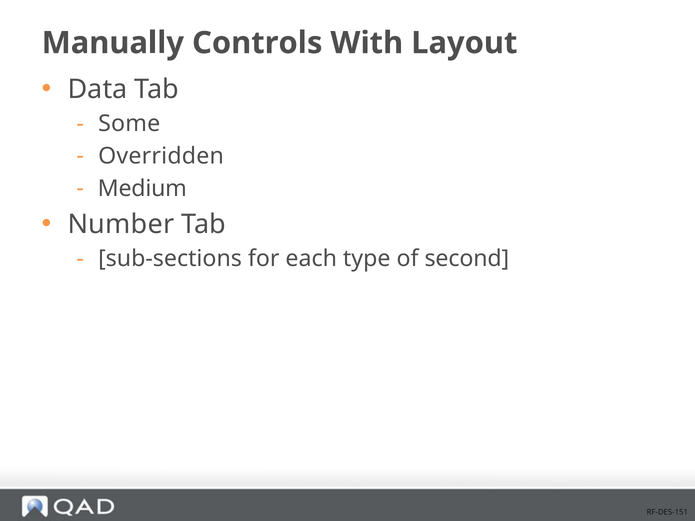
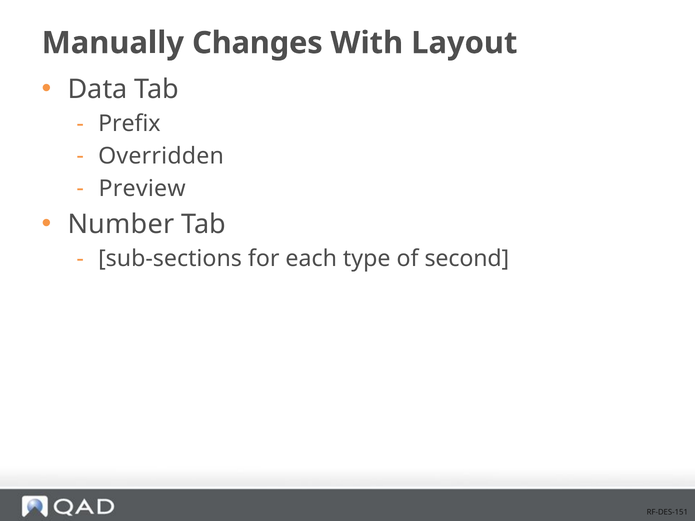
Controls: Controls -> Changes (257, 43)
Some: Some -> Prefix (129, 124)
Medium: Medium -> Preview (142, 189)
